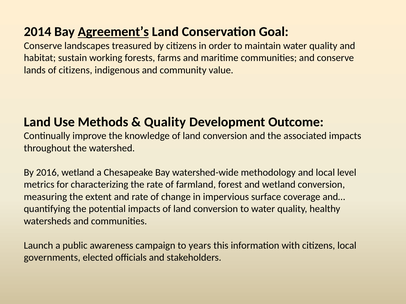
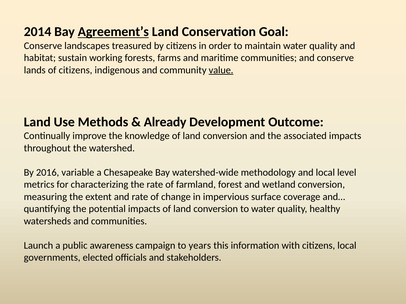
value underline: none -> present (221, 70)
Quality: Quality -> Already (165, 122)
2016 wetland: wetland -> variable (78, 173)
